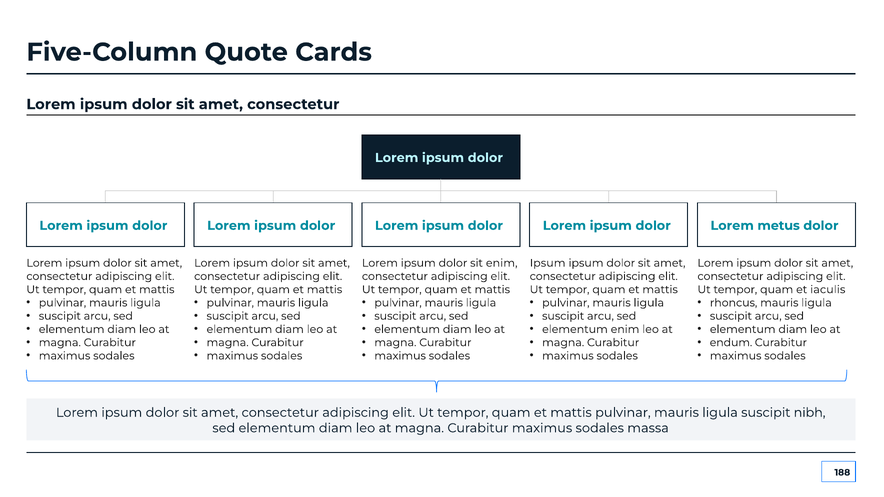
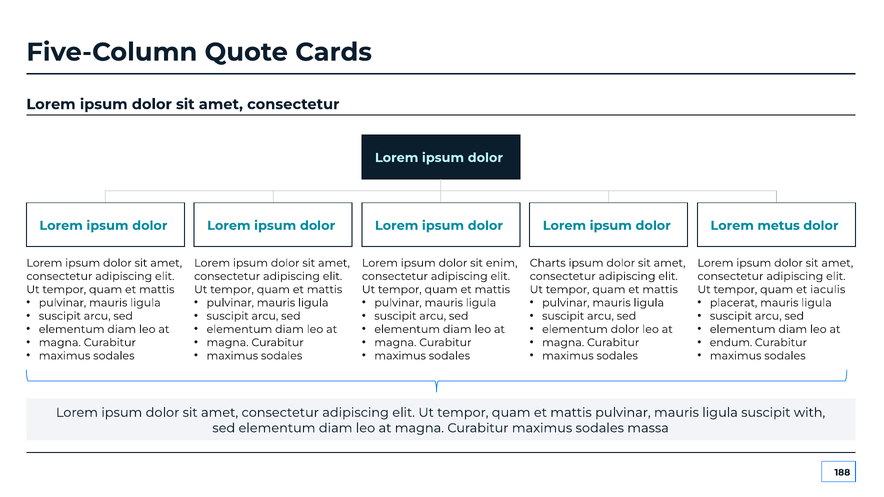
Ipsum: Ipsum -> Charts (548, 263)
rhoncus: rhoncus -> placerat (734, 303)
elementum enim: enim -> dolor (625, 329)
nibh: nibh -> with (810, 413)
